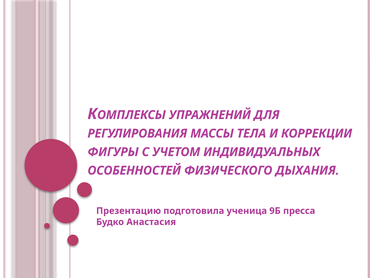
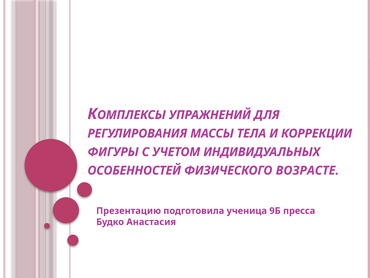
ДЫХАНИЯ: ДЫХАНИЯ -> ВОЗРАСТЕ (307, 170)
